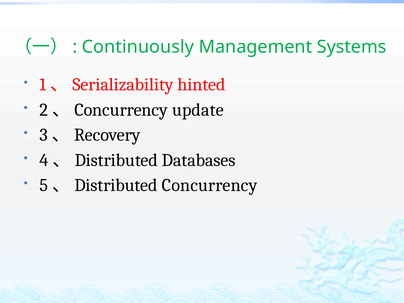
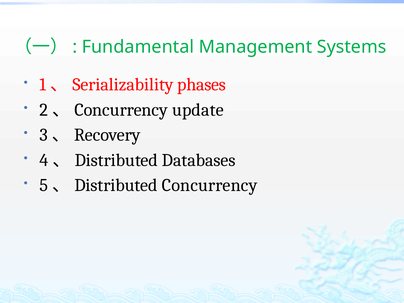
Continuously: Continuously -> Fundamental (138, 47)
hinted: hinted -> phases (202, 85)
